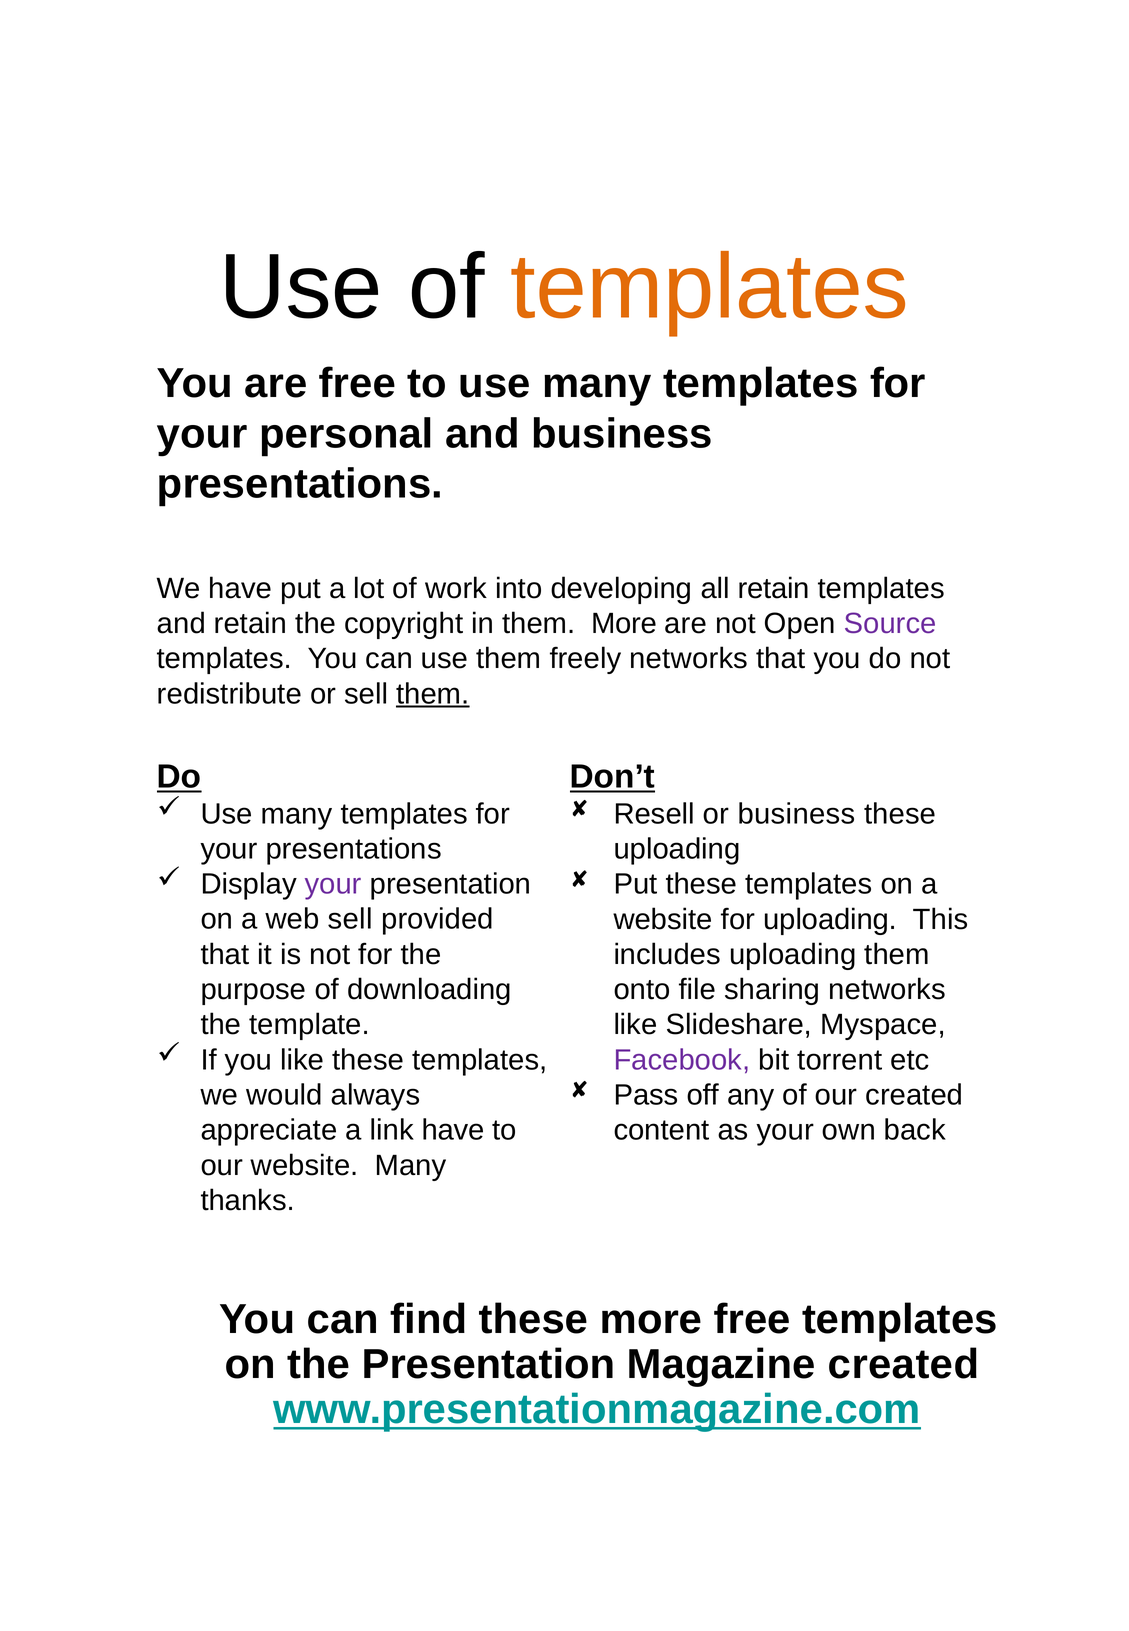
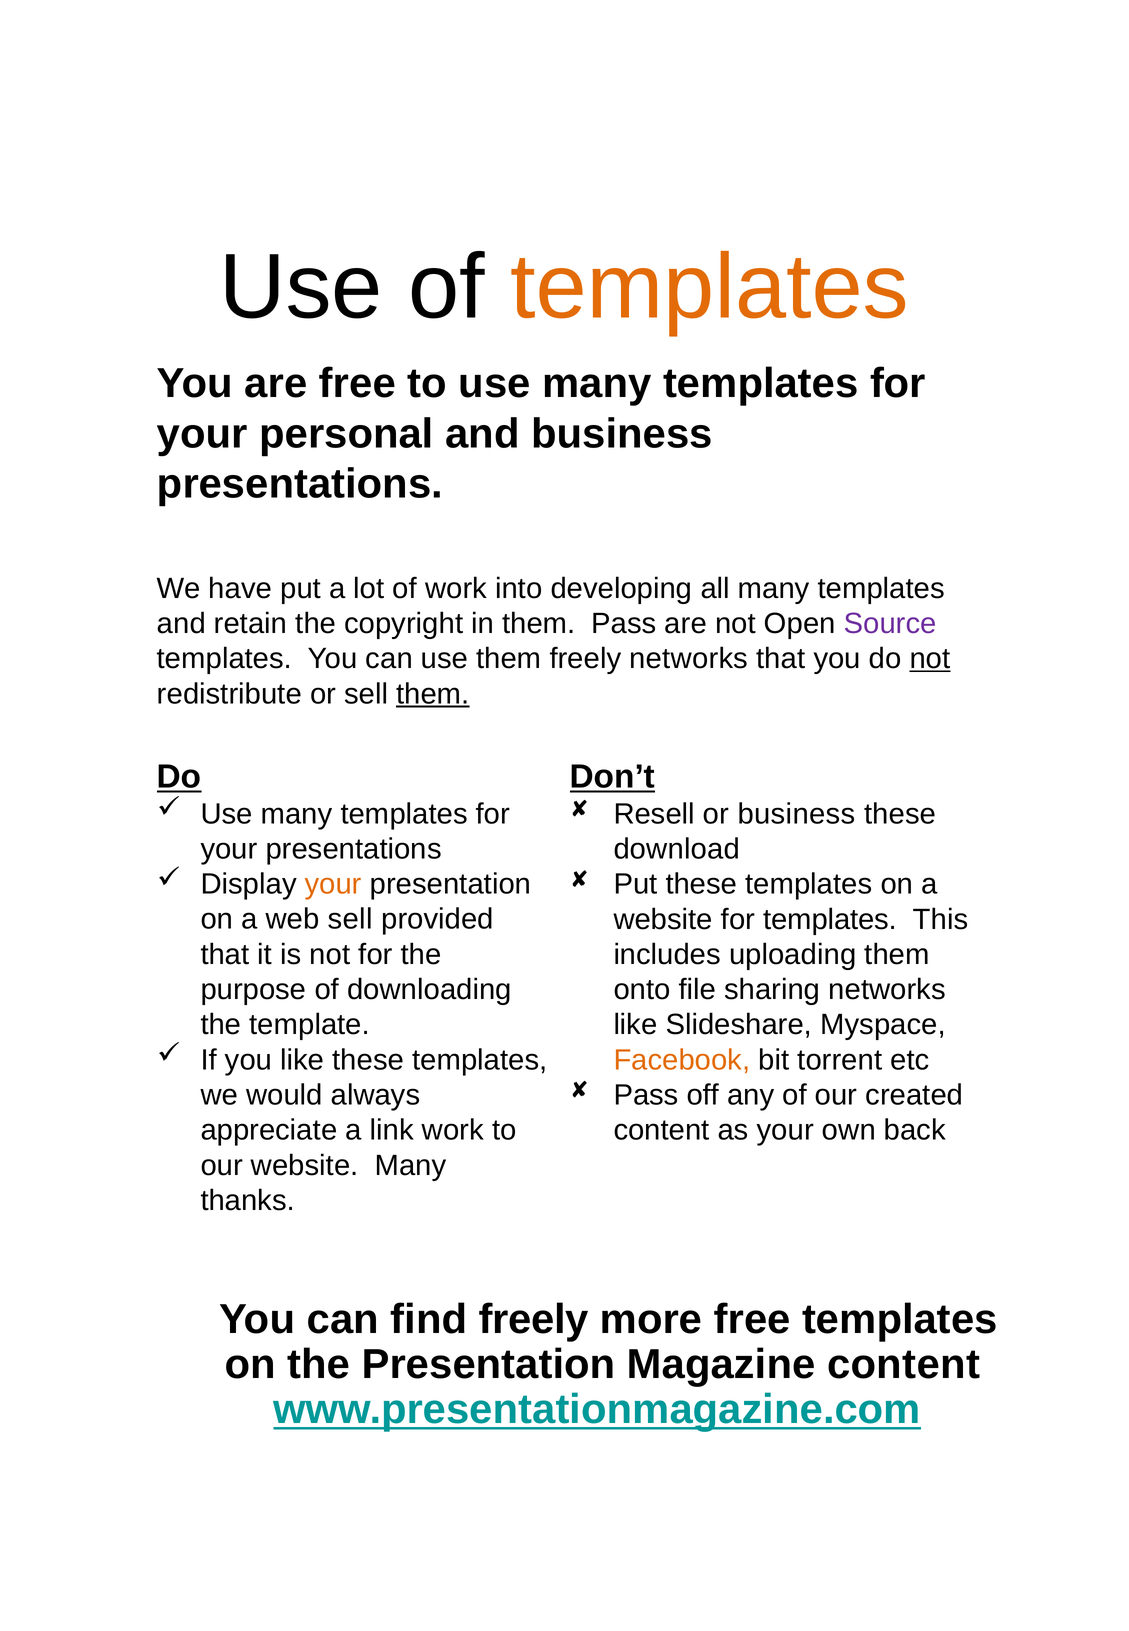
all retain: retain -> many (774, 588)
them More: More -> Pass (624, 623)
not underline: none -> present (930, 659)
uploading: uploading -> download (677, 849)
your colour: purple -> orange (333, 884)
for uploading: uploading -> templates (830, 919)
Facebook colour: purple -> orange (682, 1060)
link have: have -> work (453, 1130)
find these: these -> freely (534, 1319)
Magazine created: created -> content (904, 1364)
